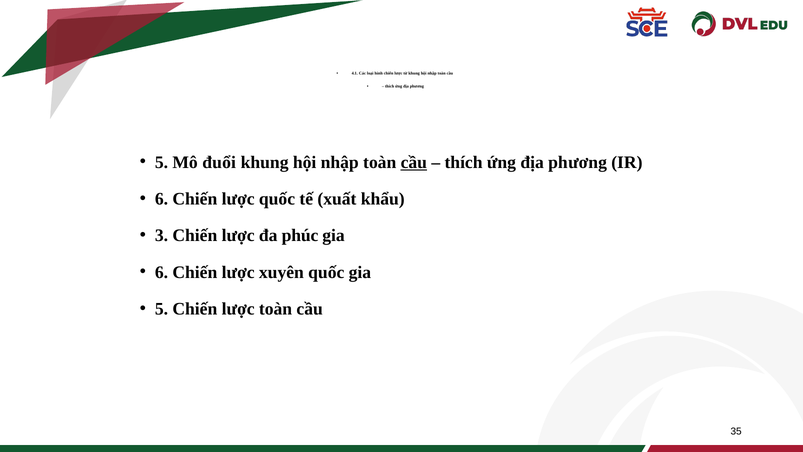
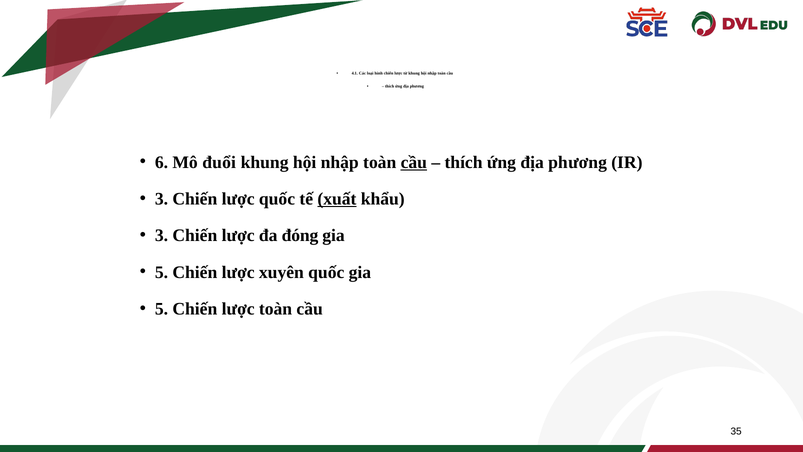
5: 5 -> 6 (161, 162)
6: 6 -> 3 (161, 199)
xuất underline: none -> present (337, 199)
phúc: phúc -> đóng (300, 235)
6: 6 -> 5 (161, 272)
